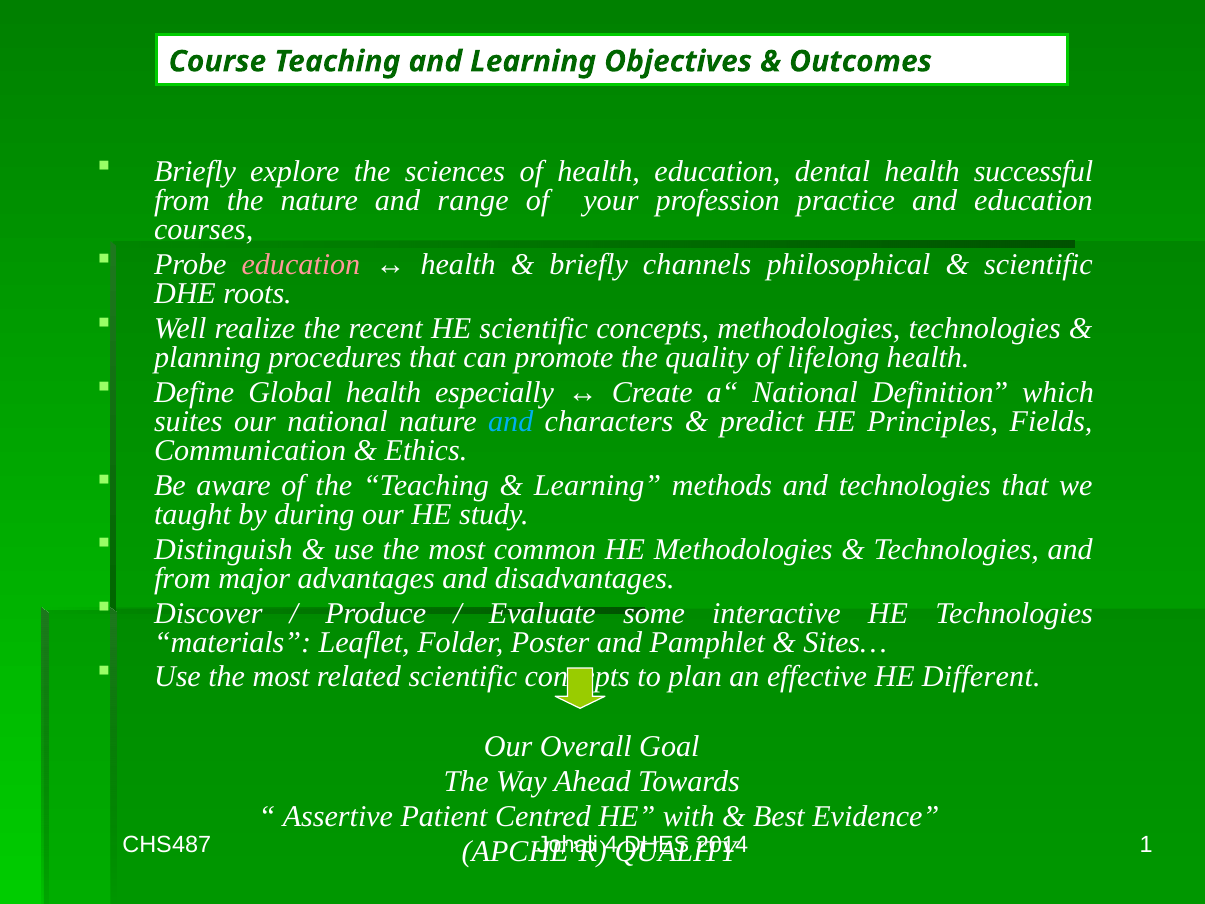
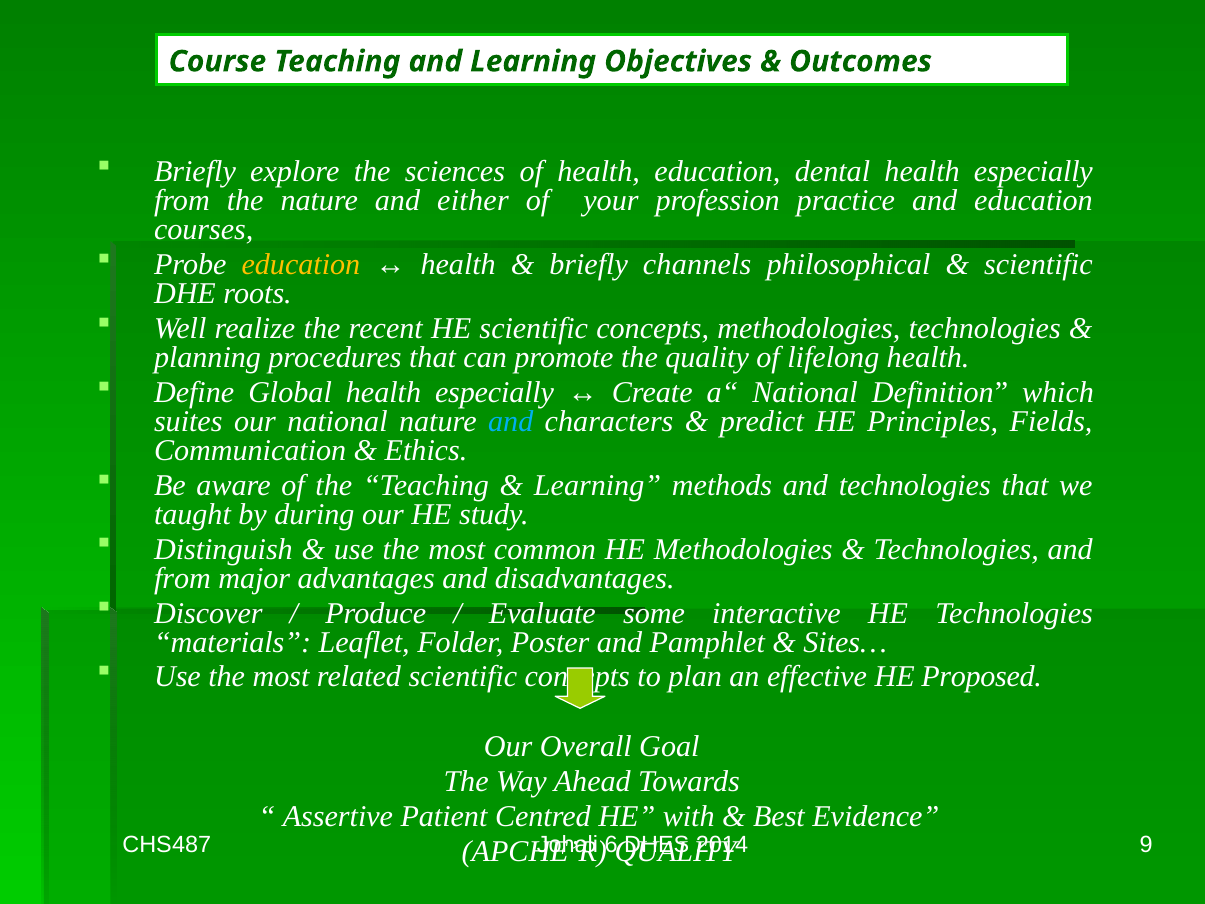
dental health successful: successful -> especially (1033, 172)
range: range -> either (473, 201)
education colour: pink -> yellow (301, 265)
Different: Different -> Proposed (982, 677)
4: 4 -> 6 (611, 845)
1: 1 -> 9 (1146, 845)
